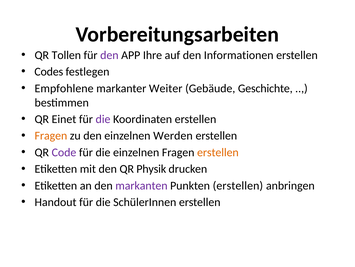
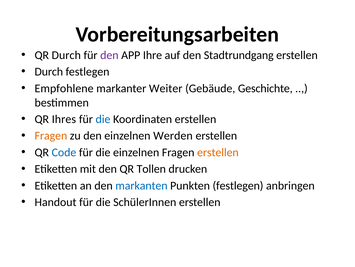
QR Tollen: Tollen -> Durch (66, 55)
Informationen: Informationen -> Stadtrundgang (239, 55)
Codes: Codes -> Durch (49, 72)
Einet: Einet -> Ihres (64, 119)
die colour: purple -> blue (103, 119)
Code colour: purple -> blue (64, 152)
Physik: Physik -> Tollen (151, 169)
markanten colour: purple -> blue (141, 185)
Punkten erstellen: erstellen -> festlegen (238, 185)
